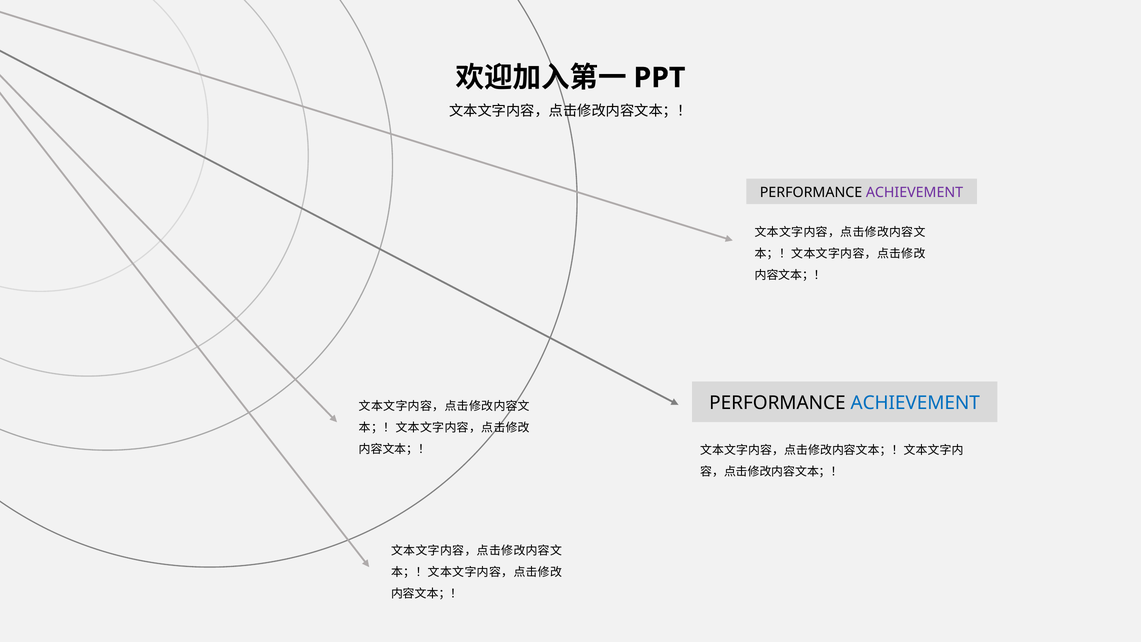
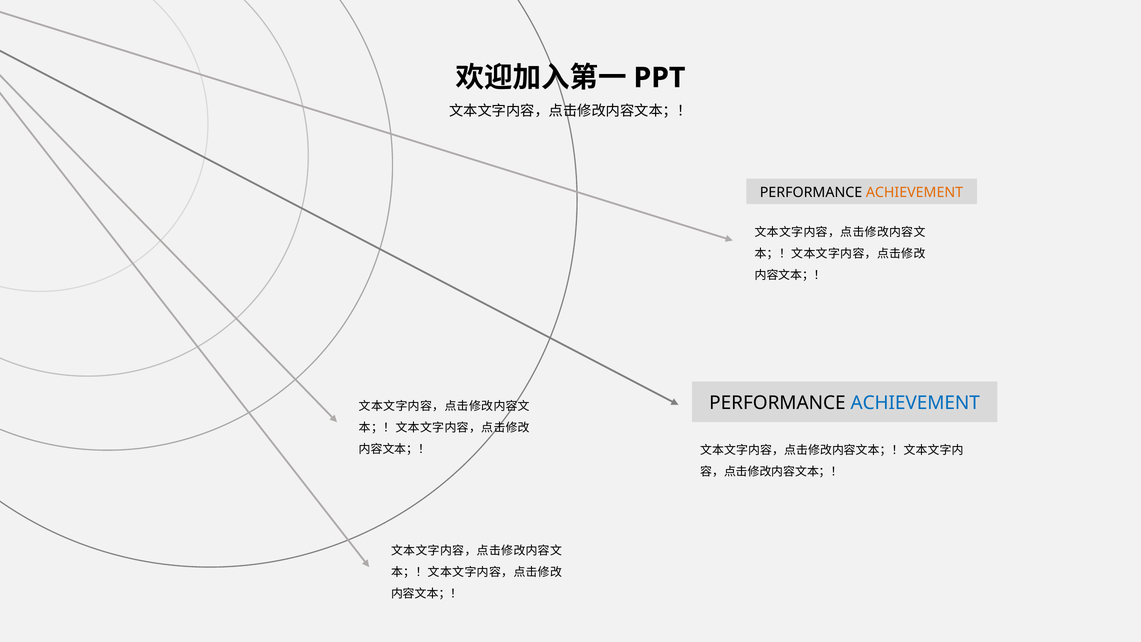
ACHIEVEMENT colour: purple -> orange (915, 192)
